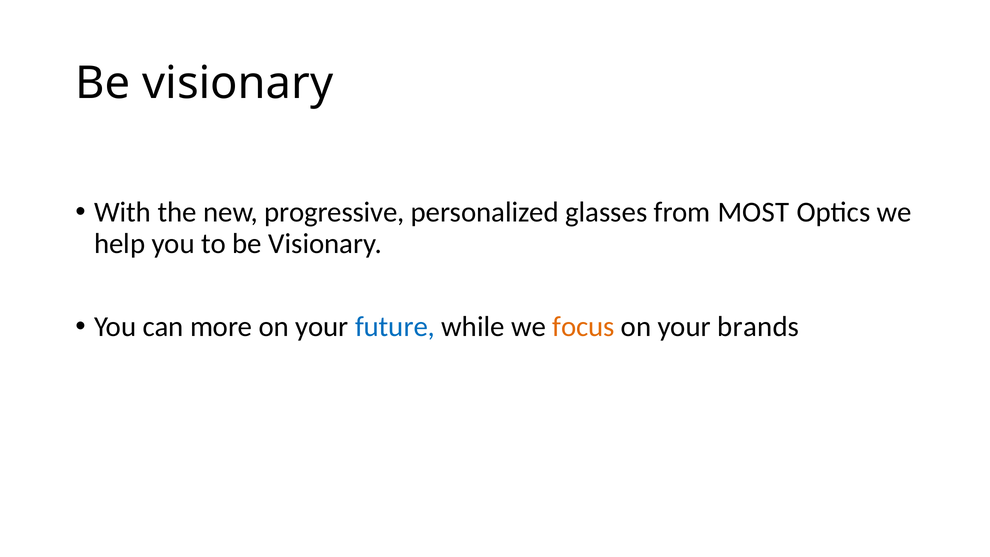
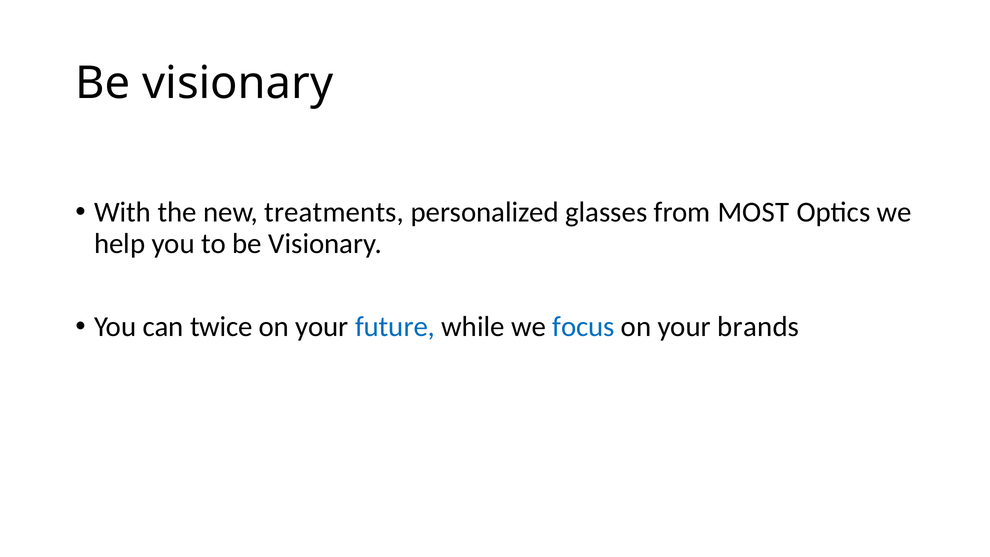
progressive: progressive -> treatments (334, 212)
more: more -> twice (221, 327)
focus colour: orange -> blue (583, 327)
